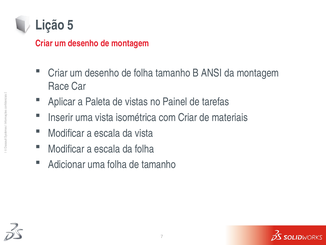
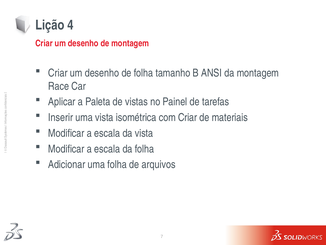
5: 5 -> 4 (71, 25)
de tamanho: tamanho -> arquivos (159, 164)
